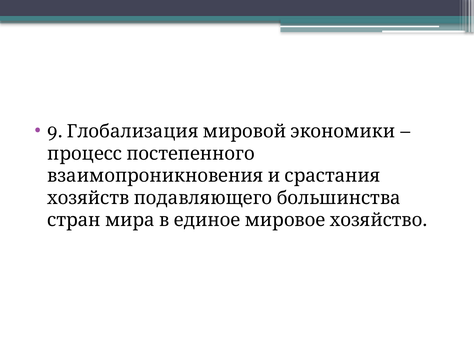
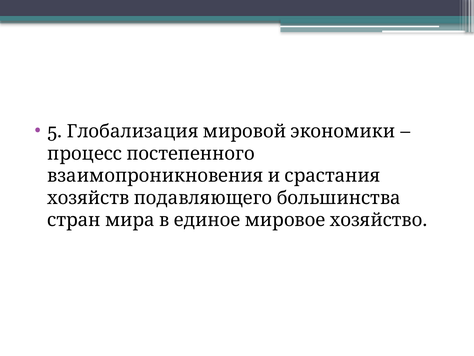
9: 9 -> 5 (55, 131)
